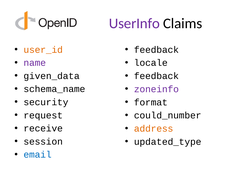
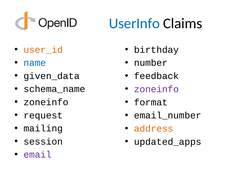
UserInfo colour: purple -> blue (134, 23)
feedback: feedback -> birthday (156, 50)
name colour: purple -> blue (35, 63)
locale: locale -> number (151, 63)
security: security -> zoneinfo (46, 102)
could_number: could_number -> email_number (168, 115)
receive: receive -> mailing (43, 128)
updated_type: updated_type -> updated_apps (168, 142)
email colour: blue -> purple (38, 154)
